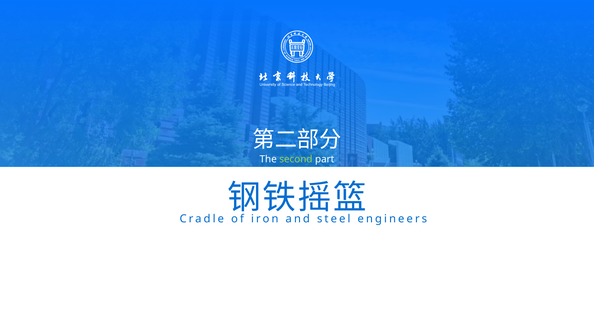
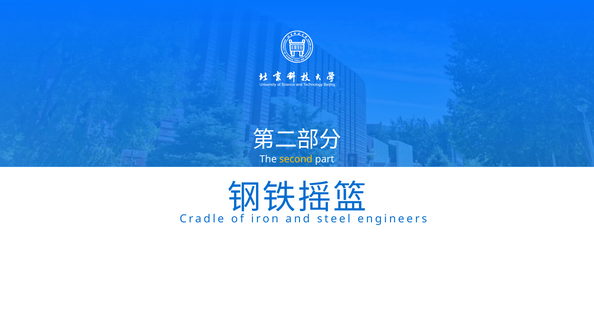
second colour: light green -> yellow (296, 159)
